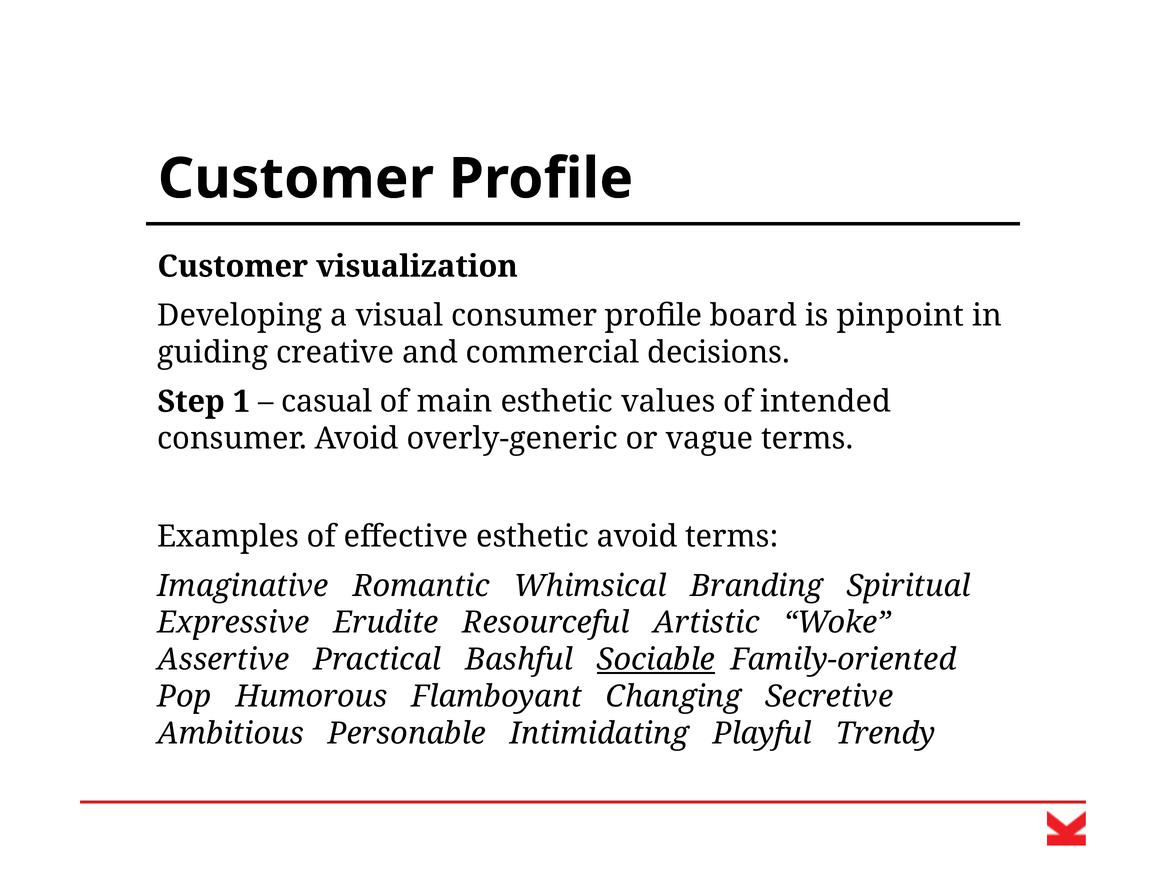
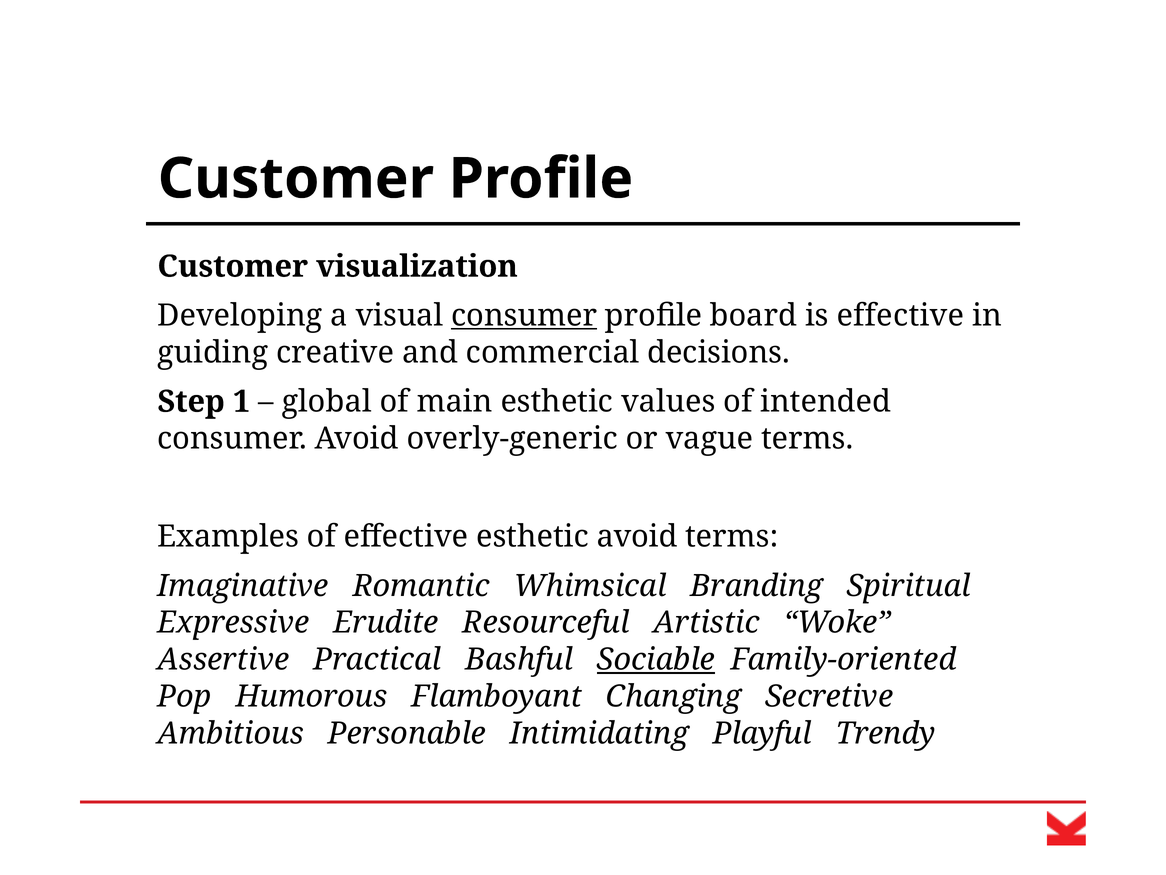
consumer underline: none -> present (524, 315)
is pinpoint: pinpoint -> effective (900, 315)
casual: casual -> global (327, 401)
